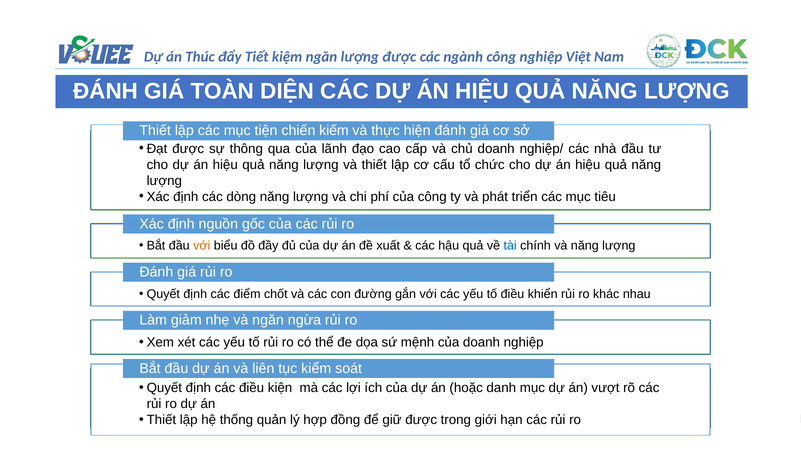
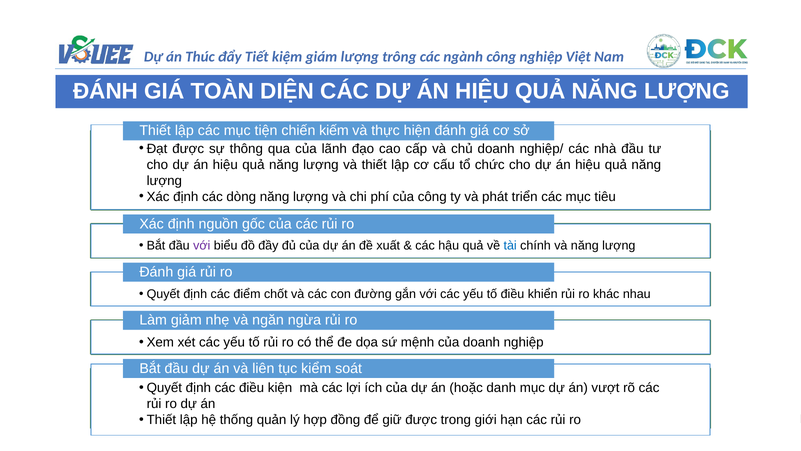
ngăn: ngăn -> giám (321, 57)
lượng được: được -> trông (399, 57)
với colour: orange -> purple (202, 245)
